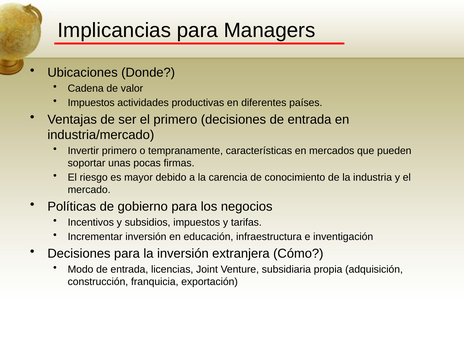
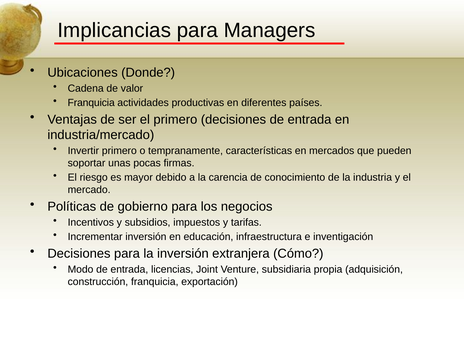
Impuestos: Impuestos -> Franquicia (91, 103)
